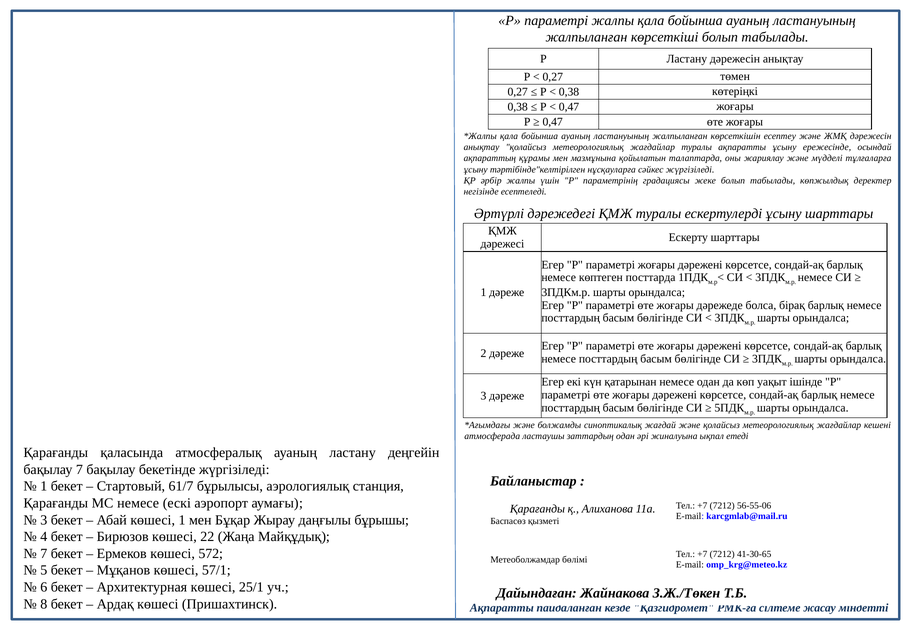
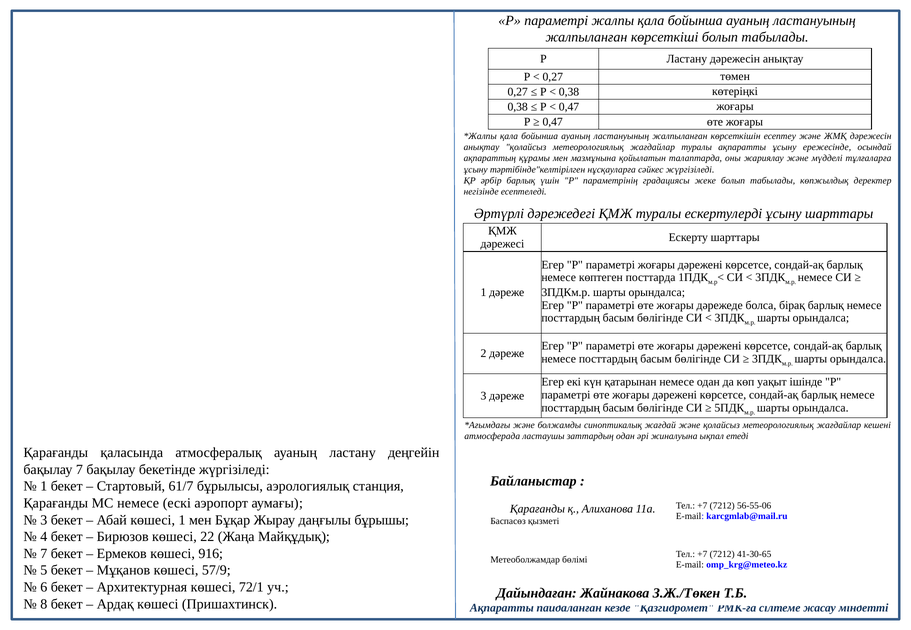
әрбір жалпы: жалпы -> барлық (521, 181)
572: 572 -> 916 (211, 554)
57/1: 57/1 -> 57/9 (216, 571)
25/1: 25/1 -> 72/1 (251, 588)
